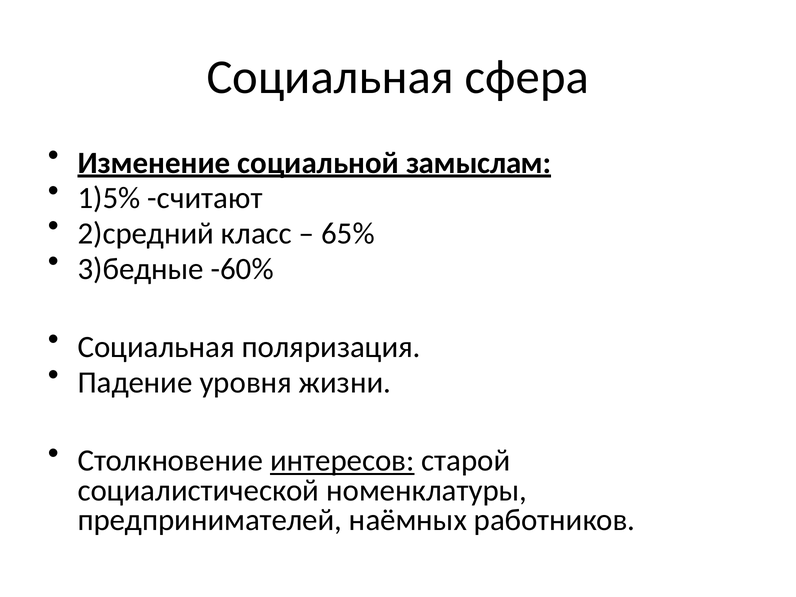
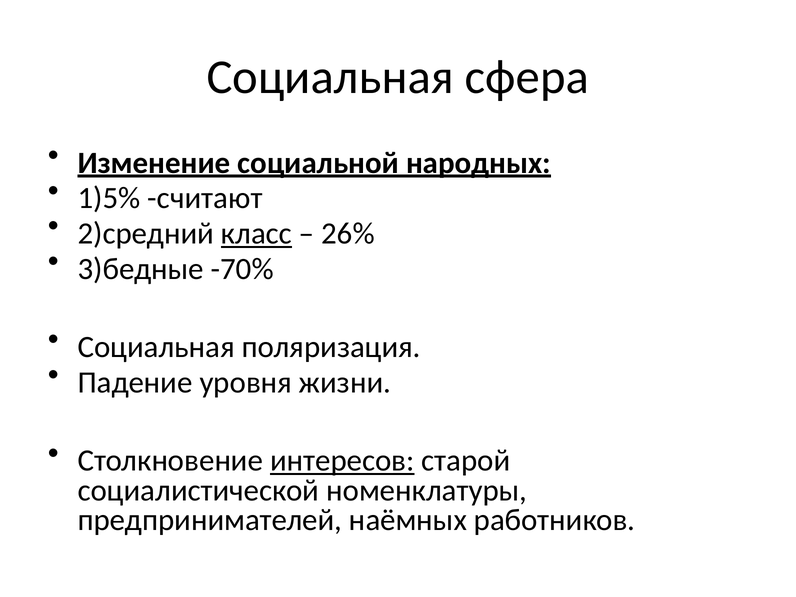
замыслам: замыслам -> народных (479, 163)
класс underline: none -> present (256, 234)
65%: 65% -> 26% (348, 234)
-60%: -60% -> -70% (242, 269)
